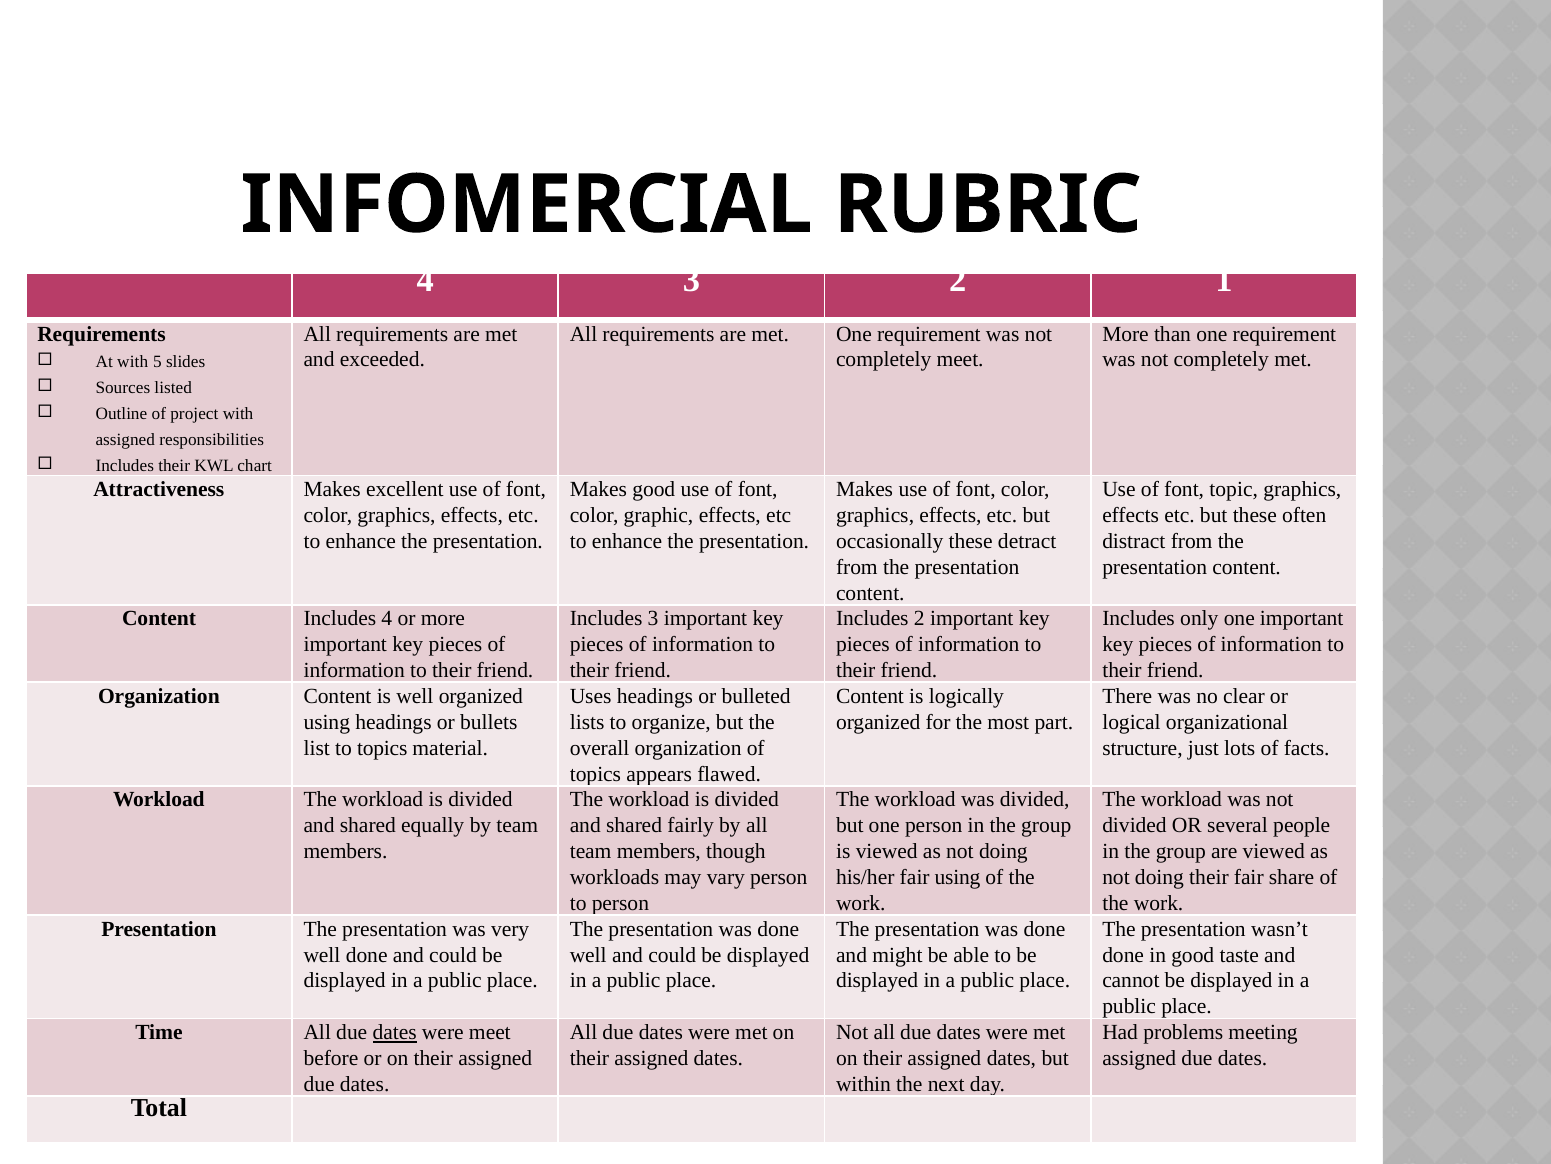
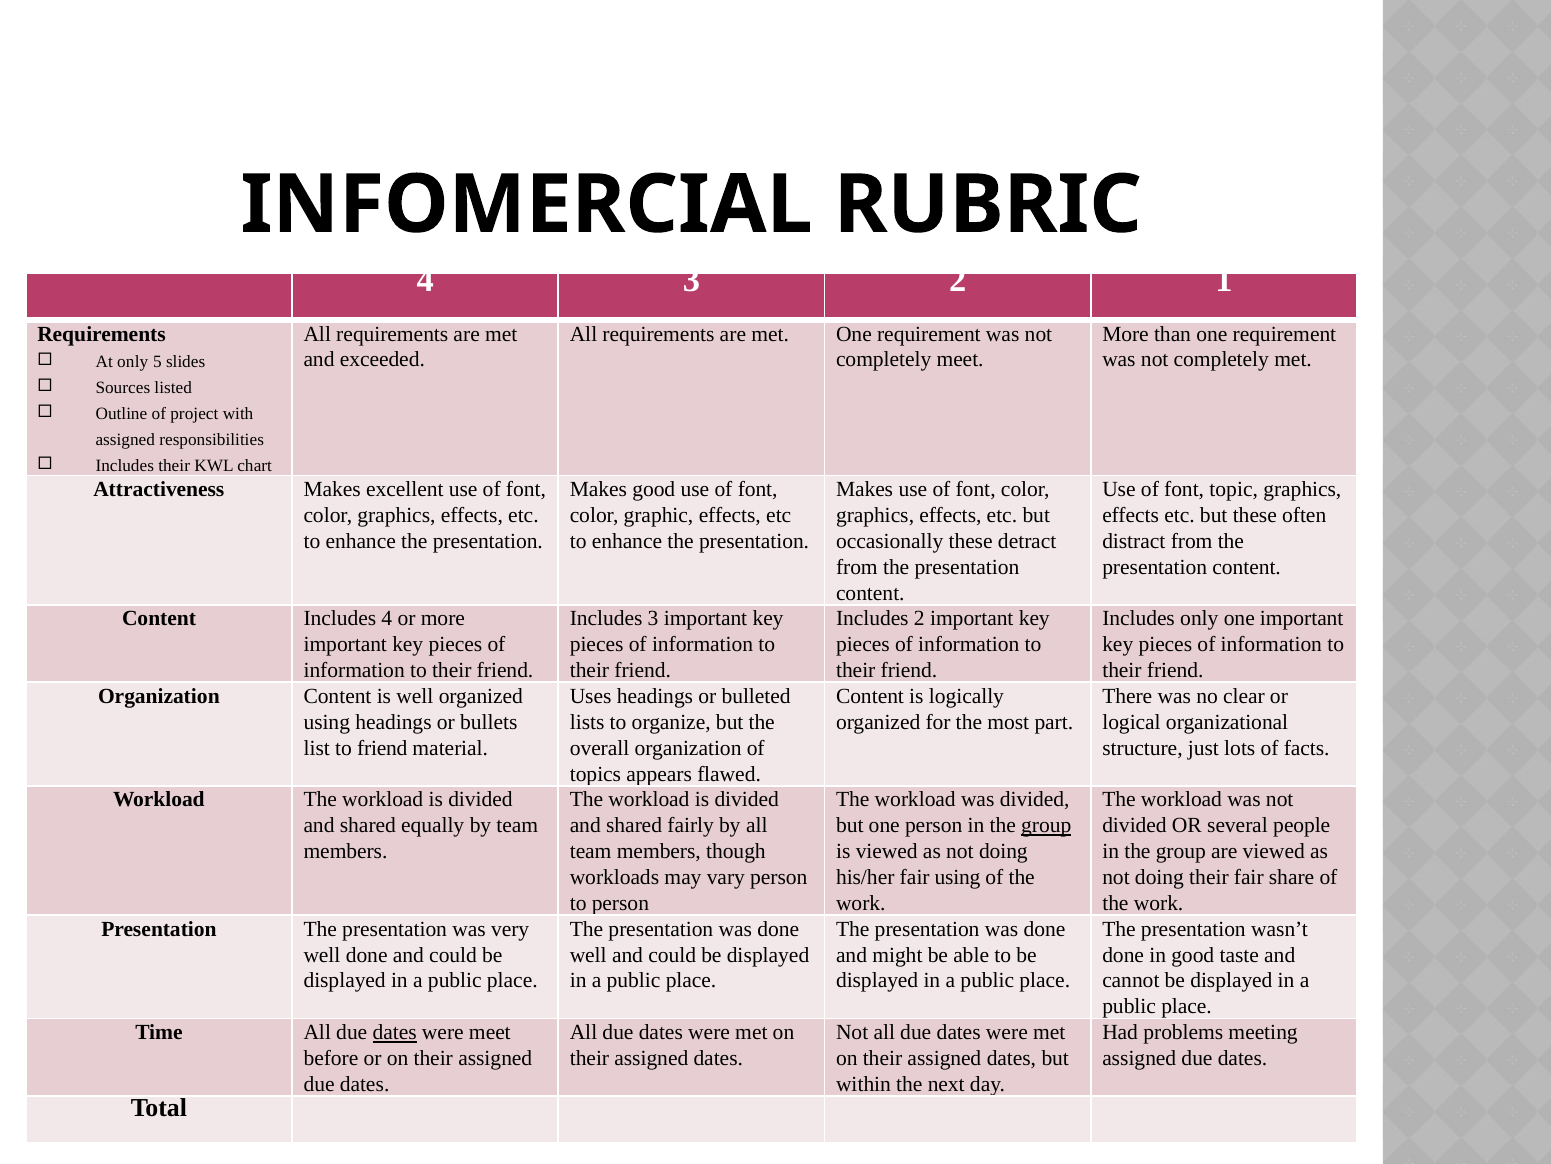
At with: with -> only (133, 362)
to topics: topics -> friend (382, 748)
group underline: none -> present (1046, 825)
